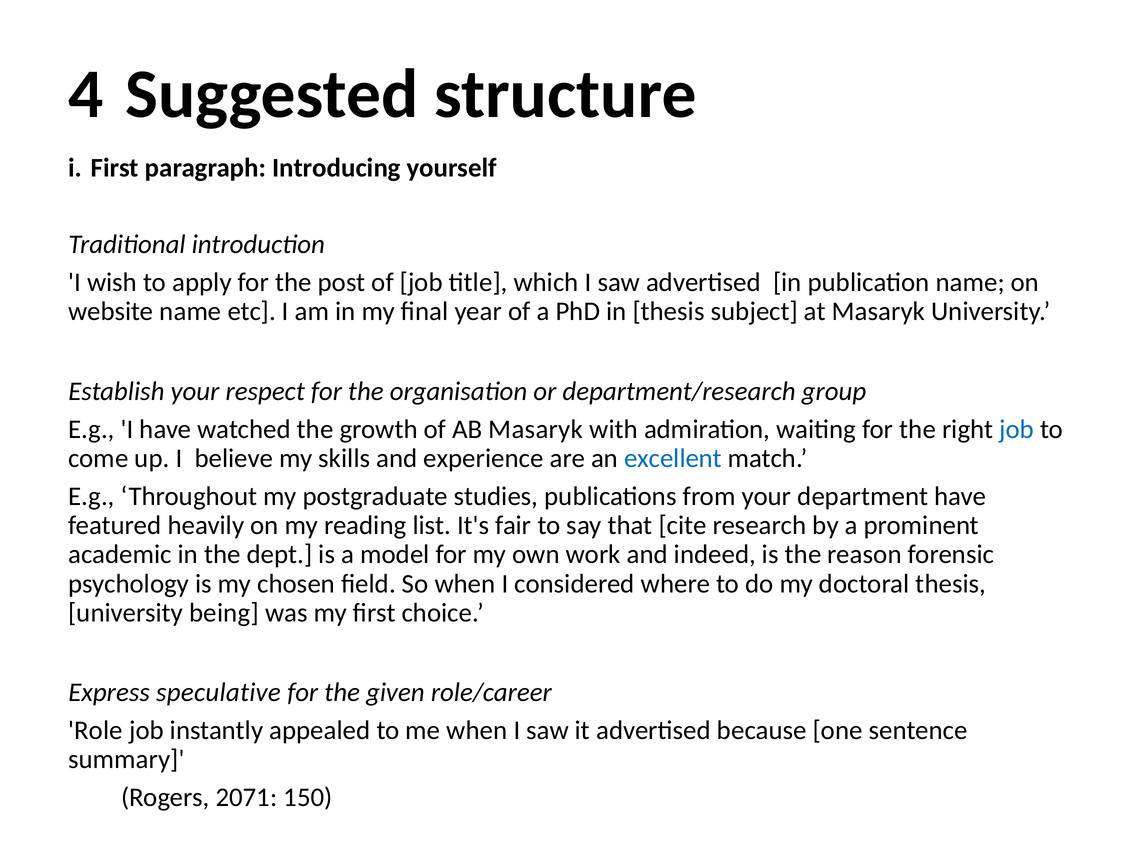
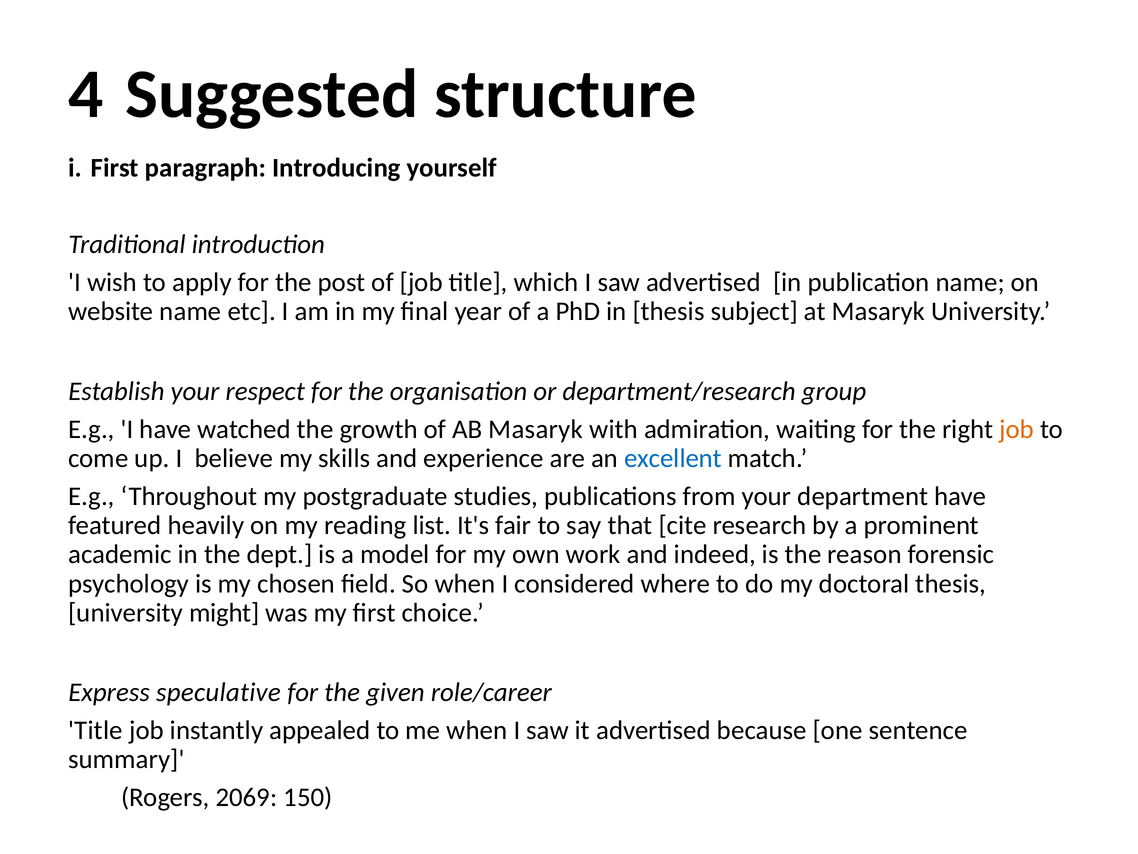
job colour: blue -> orange (1017, 429)
being: being -> might (224, 612)
Role: Role -> Title (96, 730)
2071: 2071 -> 2069 (246, 797)
